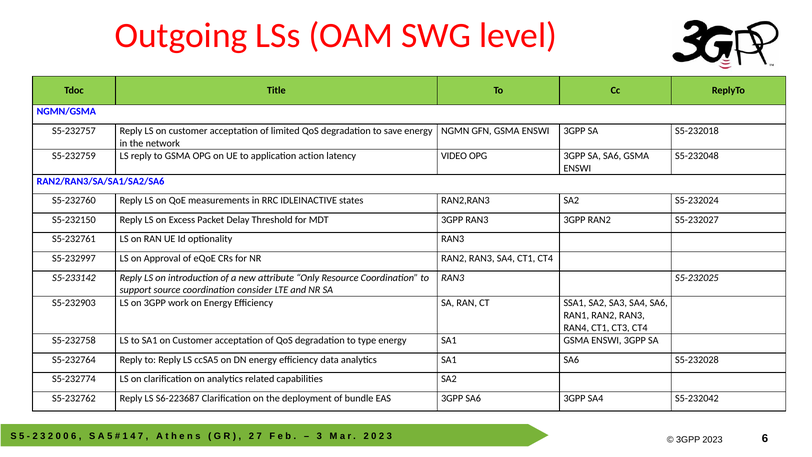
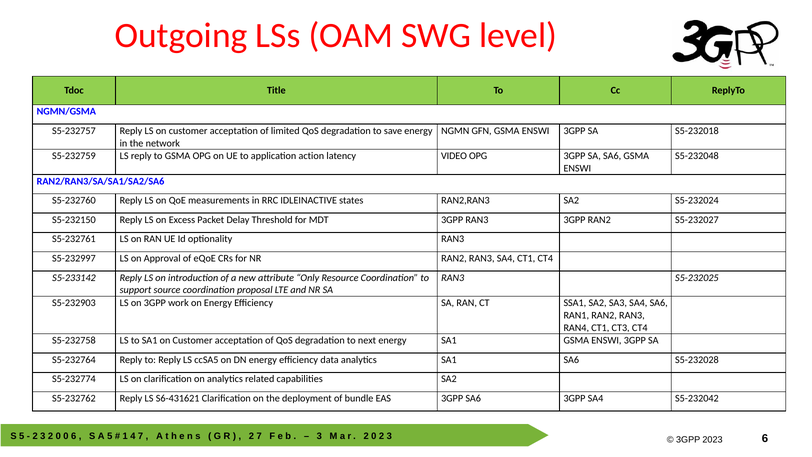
consider: consider -> proposal (255, 290)
type: type -> next (367, 340)
S6-223687: S6-223687 -> S6-431621 (178, 398)
